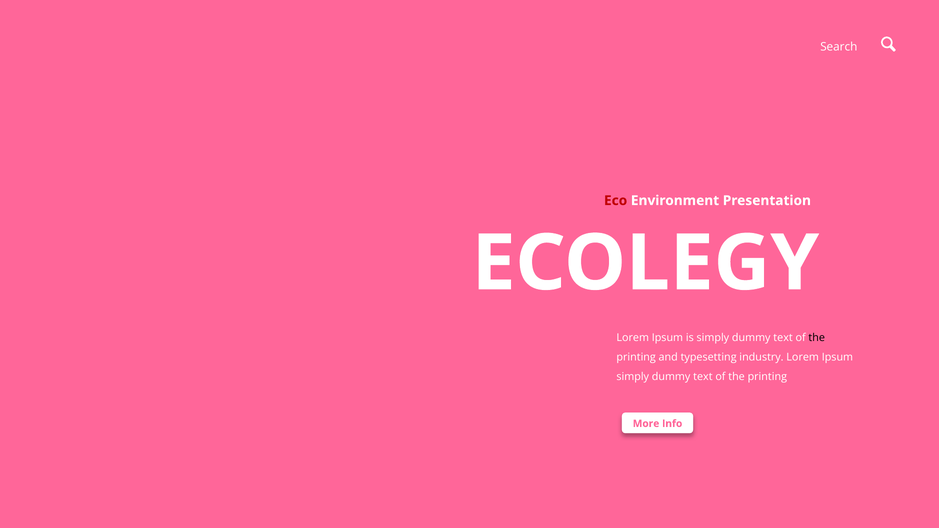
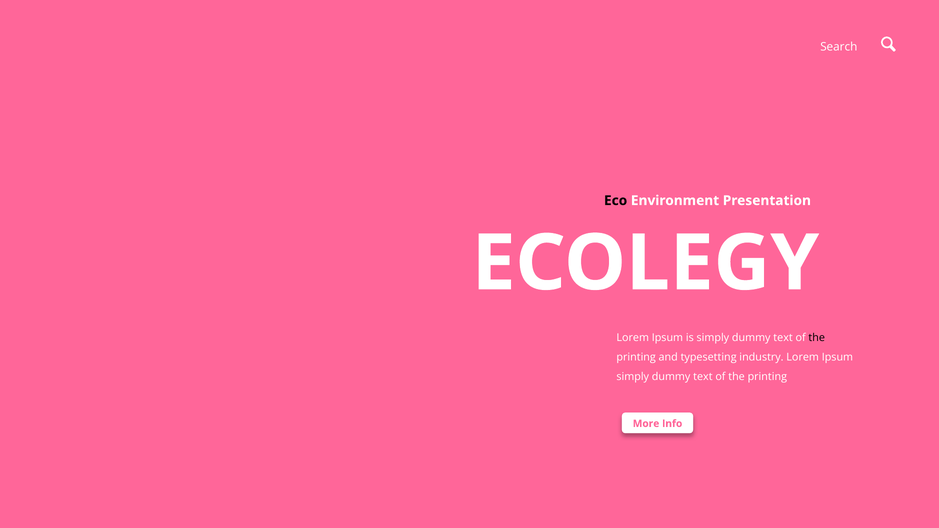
Eco colour: red -> black (616, 201)
